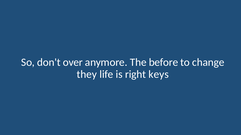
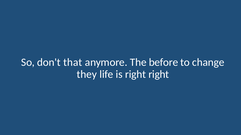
over: over -> that (73, 63)
right keys: keys -> right (159, 74)
